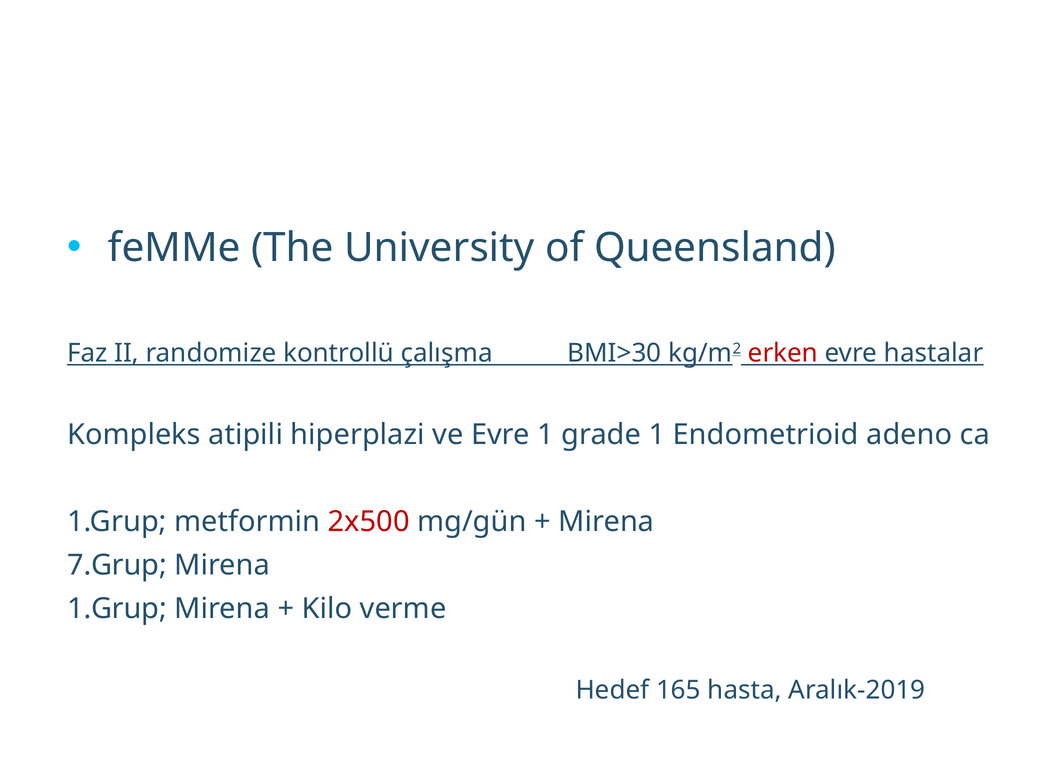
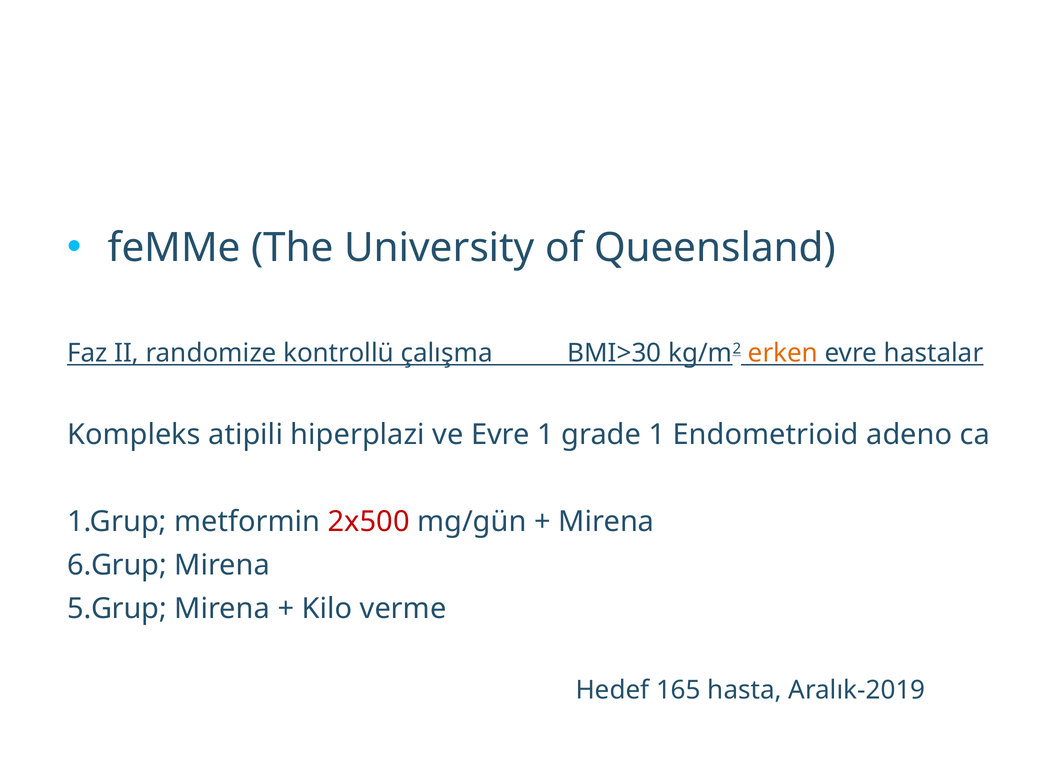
erken colour: red -> orange (783, 353)
7.Grup: 7.Grup -> 6.Grup (117, 566)
1.Grup: 1.Grup -> 5.Grup (117, 609)
